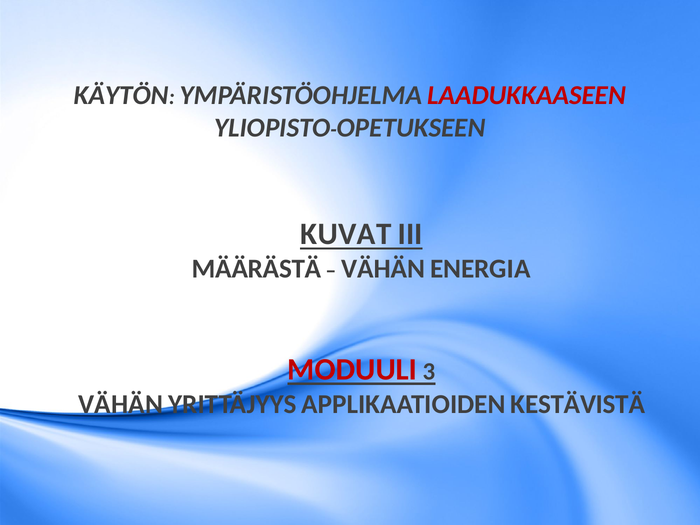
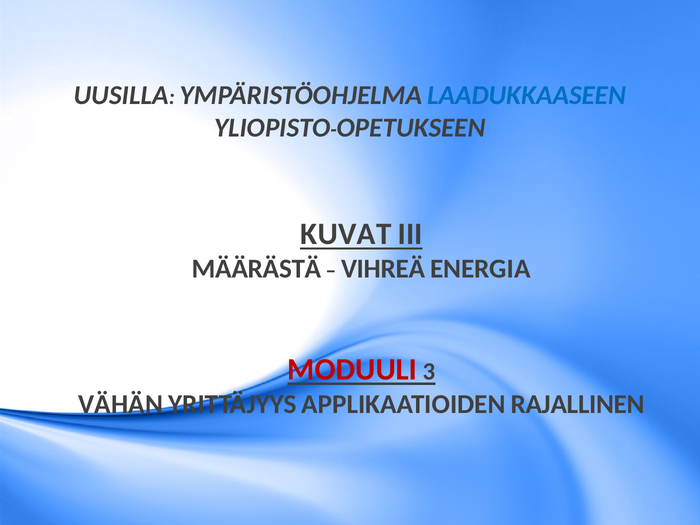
KÄYTÖN: KÄYTÖN -> UUSILLA (121, 95)
LAADUKKAASEEN colour: red -> blue (527, 95)
VÄHÄN: VÄHÄN -> VIHREÄ (383, 269)
KESTÄVISTÄ: KESTÄVISTÄ -> RAJALLINEN (578, 404)
